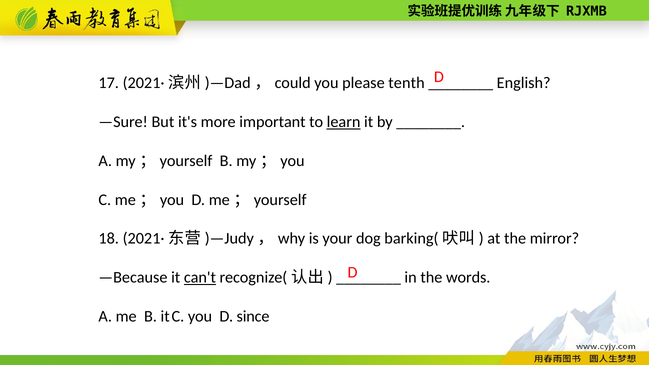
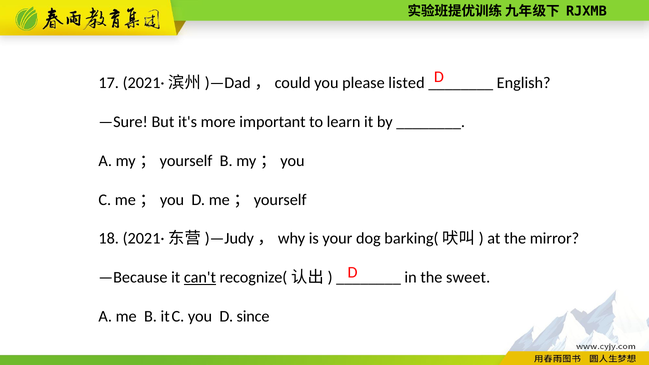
tenth: tenth -> listed (406, 83)
learn underline: present -> none (344, 122)
words: words -> sweet (468, 278)
